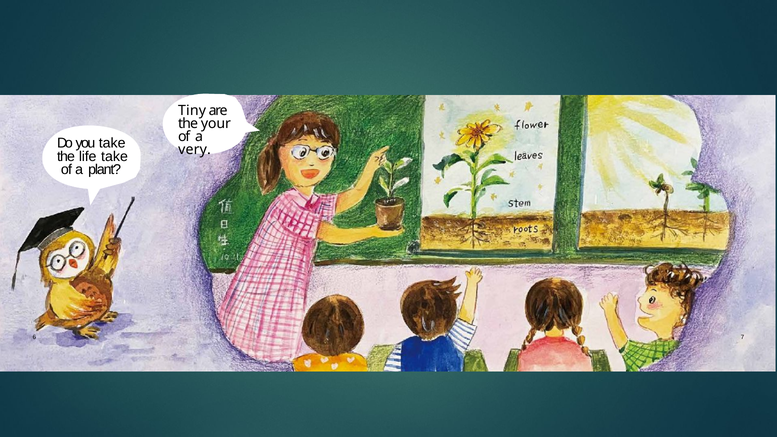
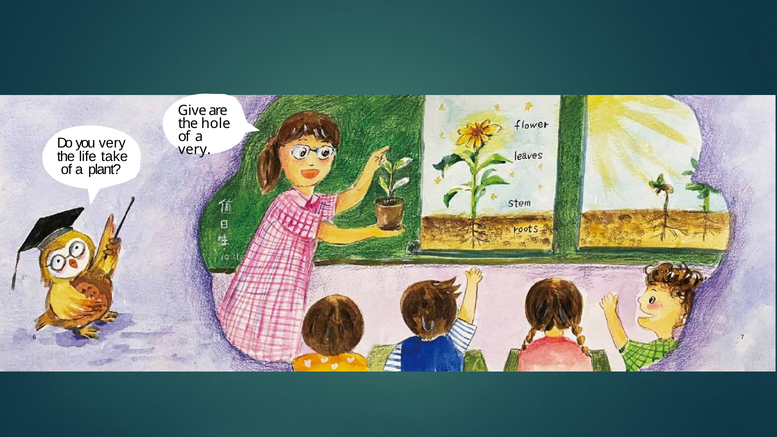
Tiny: Tiny -> Give (192, 110)
your: your -> hole (216, 124)
you take: take -> very (112, 143)
